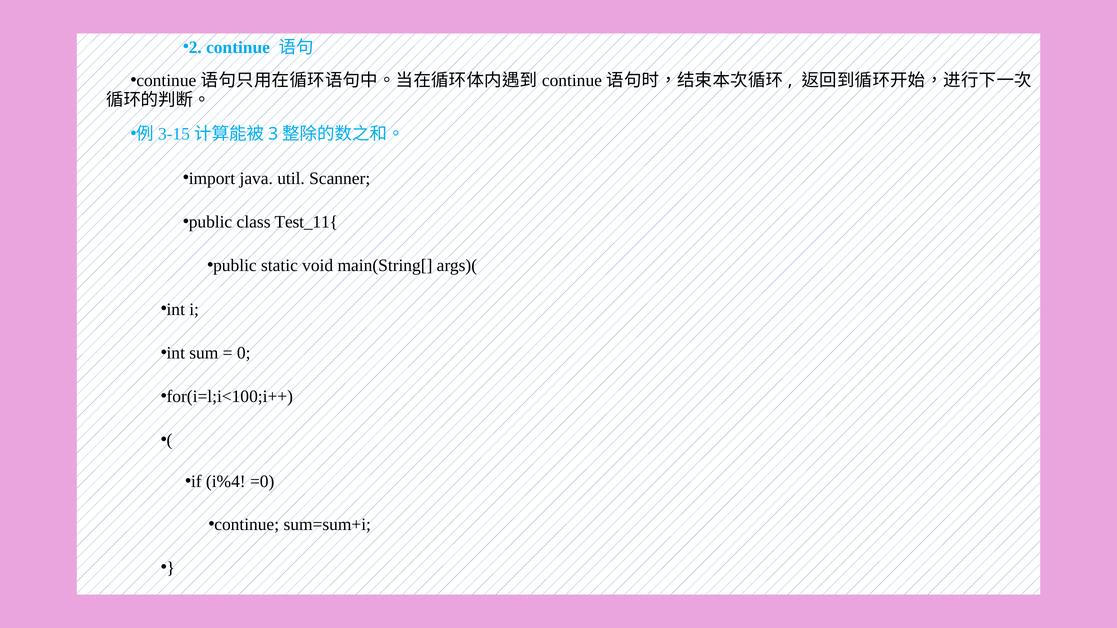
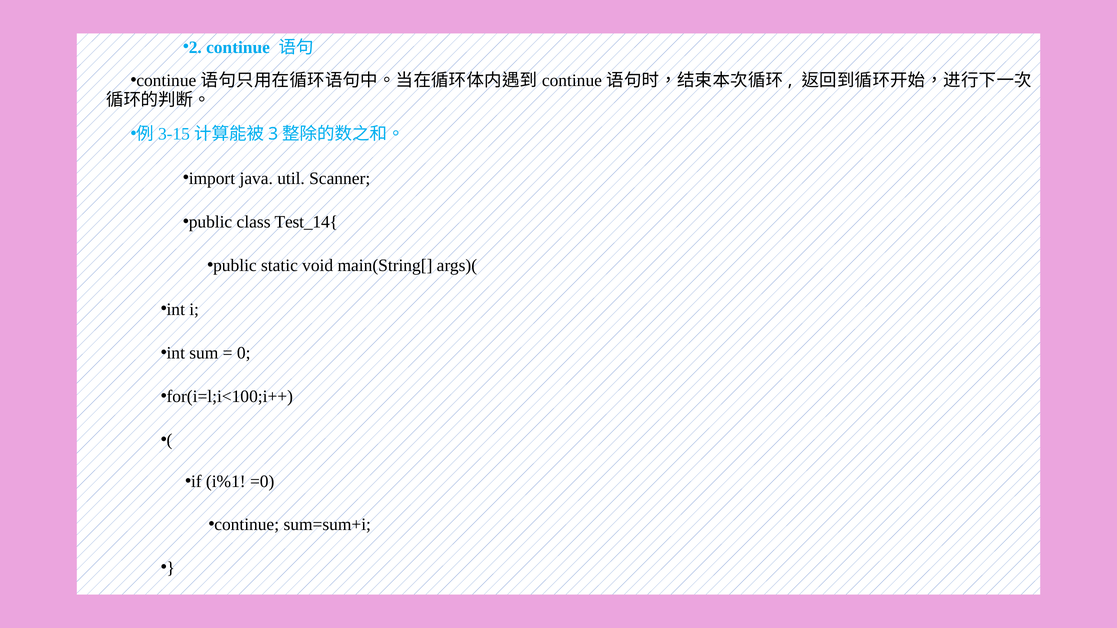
Test_11{: Test_11{ -> Test_14{ (306, 222)
i%4: i%4 -> i%1 (226, 482)
